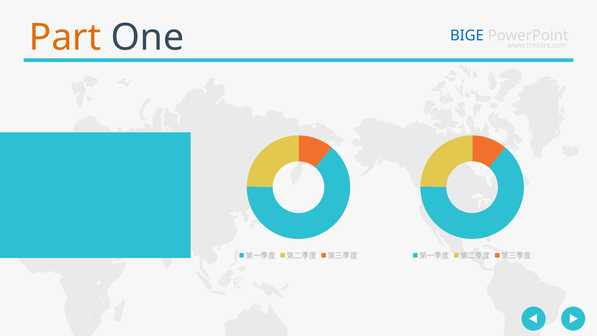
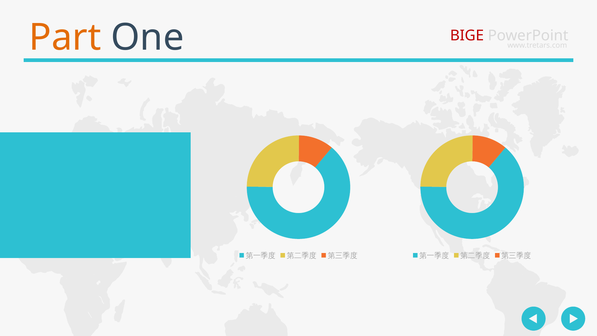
BIGE colour: blue -> red (467, 36)
